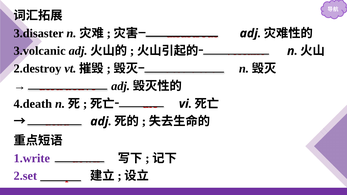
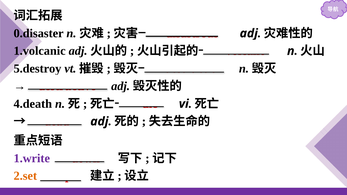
3.disaster: 3.disaster -> 0.disaster (39, 33)
3.volcanic: 3.volcanic -> 1.volcanic (40, 51)
2.destroy: 2.destroy -> 5.destroy (37, 69)
2.set colour: purple -> orange (25, 176)
